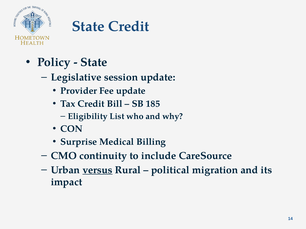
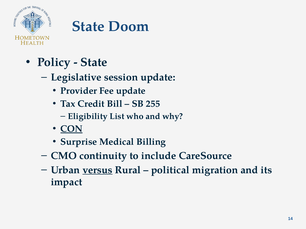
State Credit: Credit -> Doom (129, 26)
185: 185 -> 255 (153, 104)
CON underline: none -> present (72, 129)
